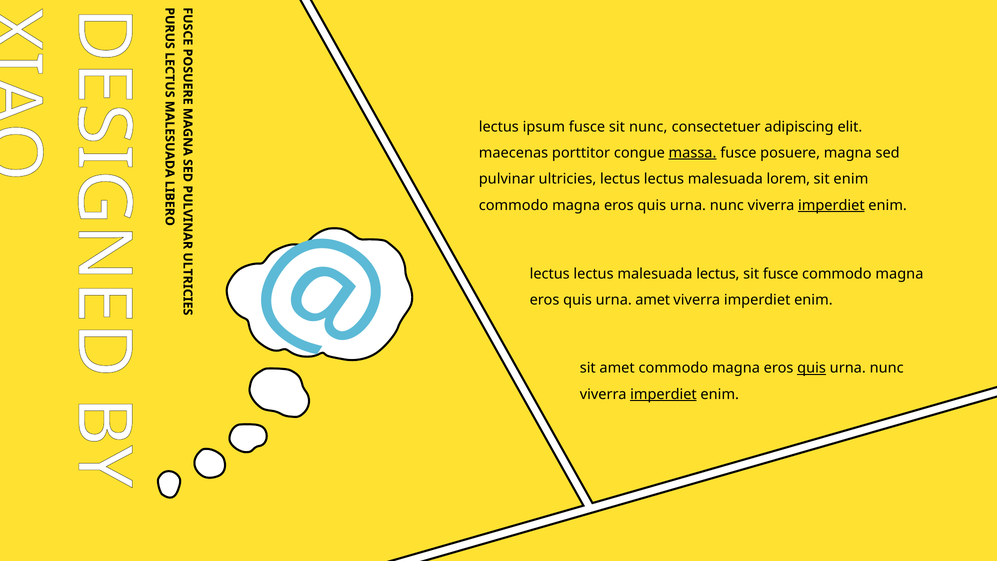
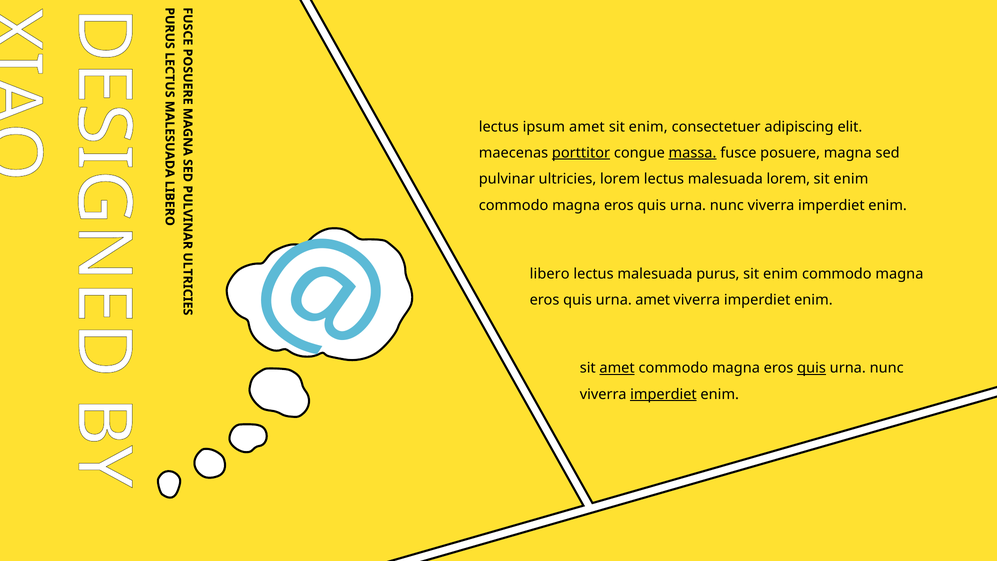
ipsum fusce: fusce -> amet (587, 127)
nunc: nunc -> enim (648, 127)
porttitor underline: none -> present (581, 153)
ultricies lectus: lectus -> lorem (620, 179)
imperdiet underline: present -> none (831, 205)
lectus: lectus -> libero (550, 274)
malesuada lectus: lectus -> purus (718, 274)
fusce: fusce -> enim (781, 274)
amet underline: none -> present (617, 368)
